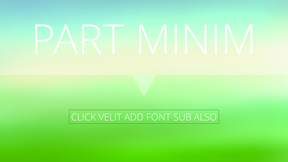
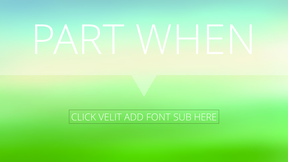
MINIM: MINIM -> WHEN (196, 40)
ALSO: ALSO -> HERE (205, 117)
